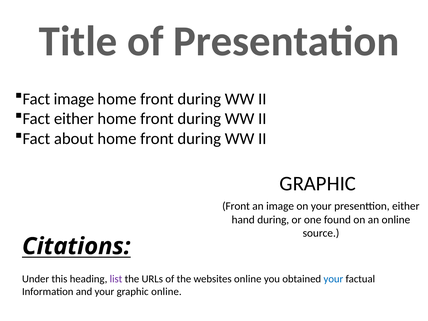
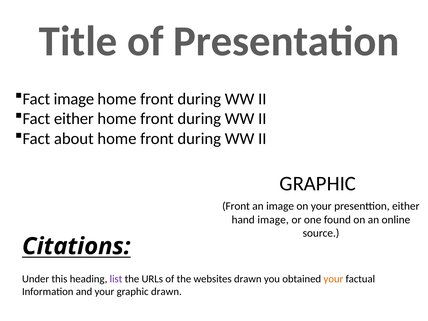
hand during: during -> image (273, 220)
websites online: online -> drawn (248, 279)
your colour: blue -> orange (333, 279)
graphic online: online -> drawn (166, 292)
